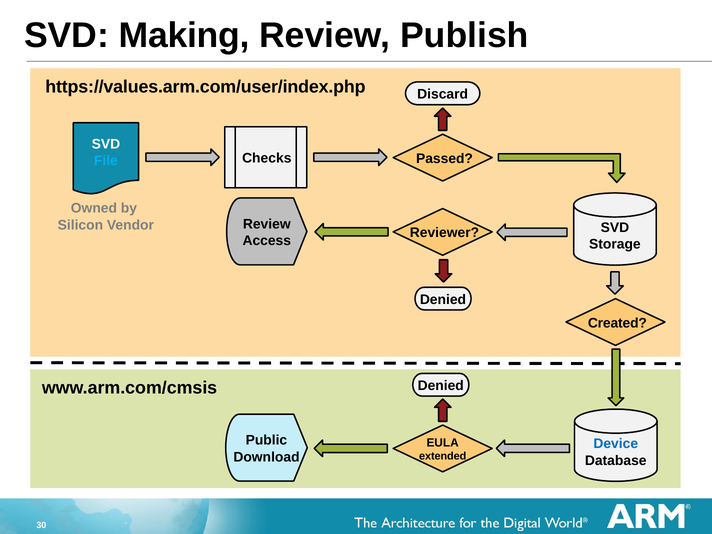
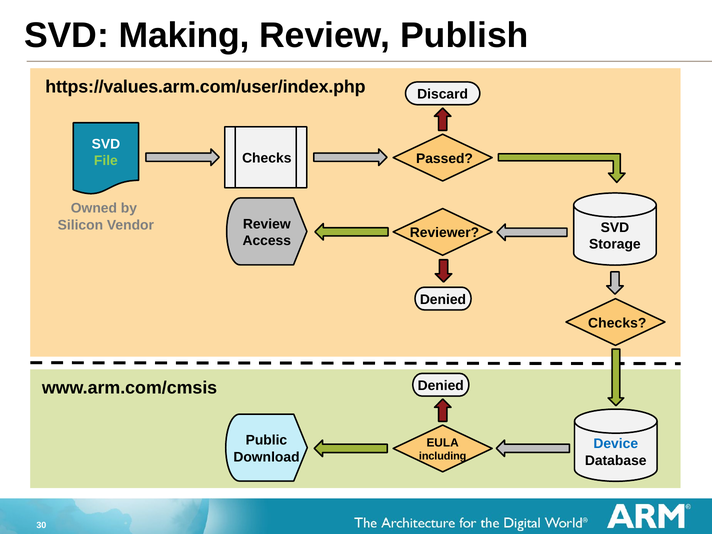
File colour: light blue -> light green (106, 161)
Created: Created -> Checks (617, 323)
extended: extended -> including (443, 456)
